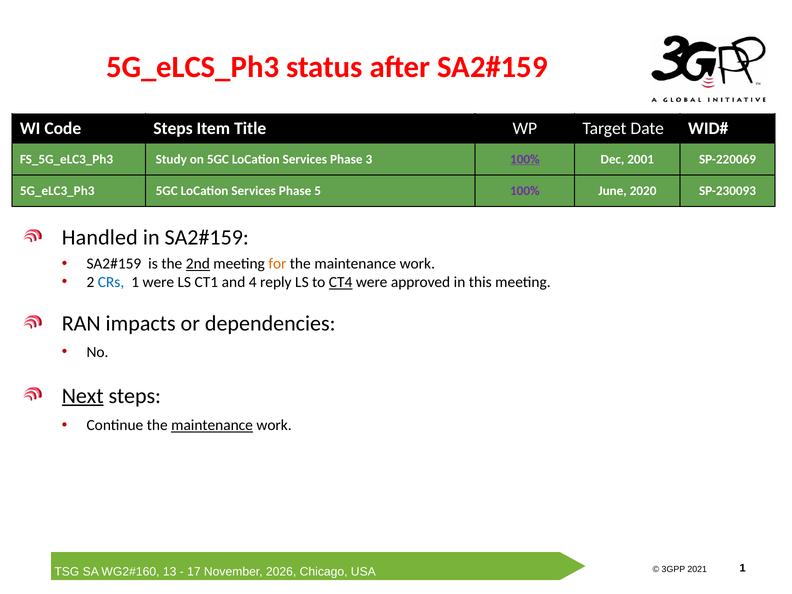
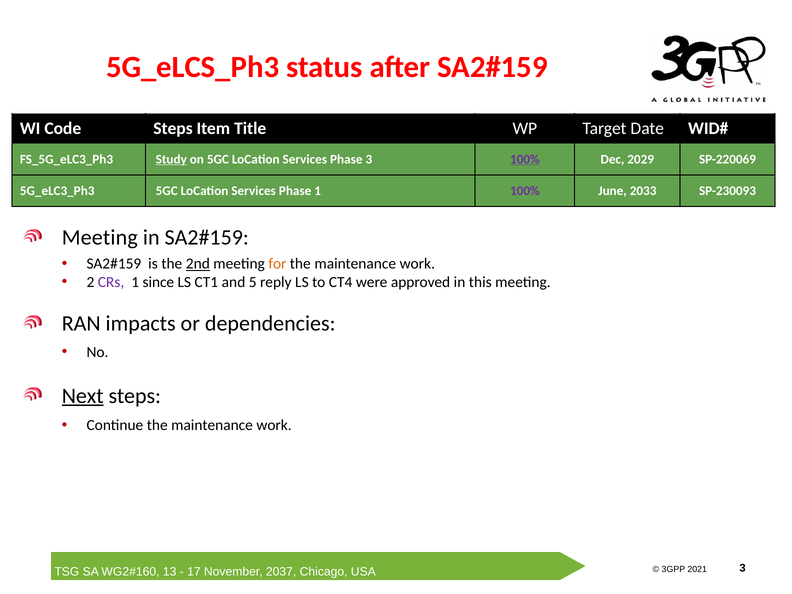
Study underline: none -> present (171, 159)
2001: 2001 -> 2029 (641, 159)
Phase 5: 5 -> 1 (318, 191)
2020: 2020 -> 2033 (643, 191)
Handled: Handled -> Meeting (100, 237)
CRs colour: blue -> purple (111, 282)
1 were: were -> since (158, 282)
4: 4 -> 5 (253, 282)
CT4 underline: present -> none (341, 282)
maintenance underline: present -> none (212, 425)
2026: 2026 -> 2037 (281, 572)
1: 1 -> 3 (743, 568)
